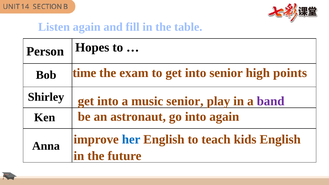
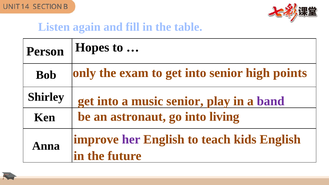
time: time -> only (84, 73)
into again: again -> living (224, 117)
her colour: blue -> purple (131, 139)
